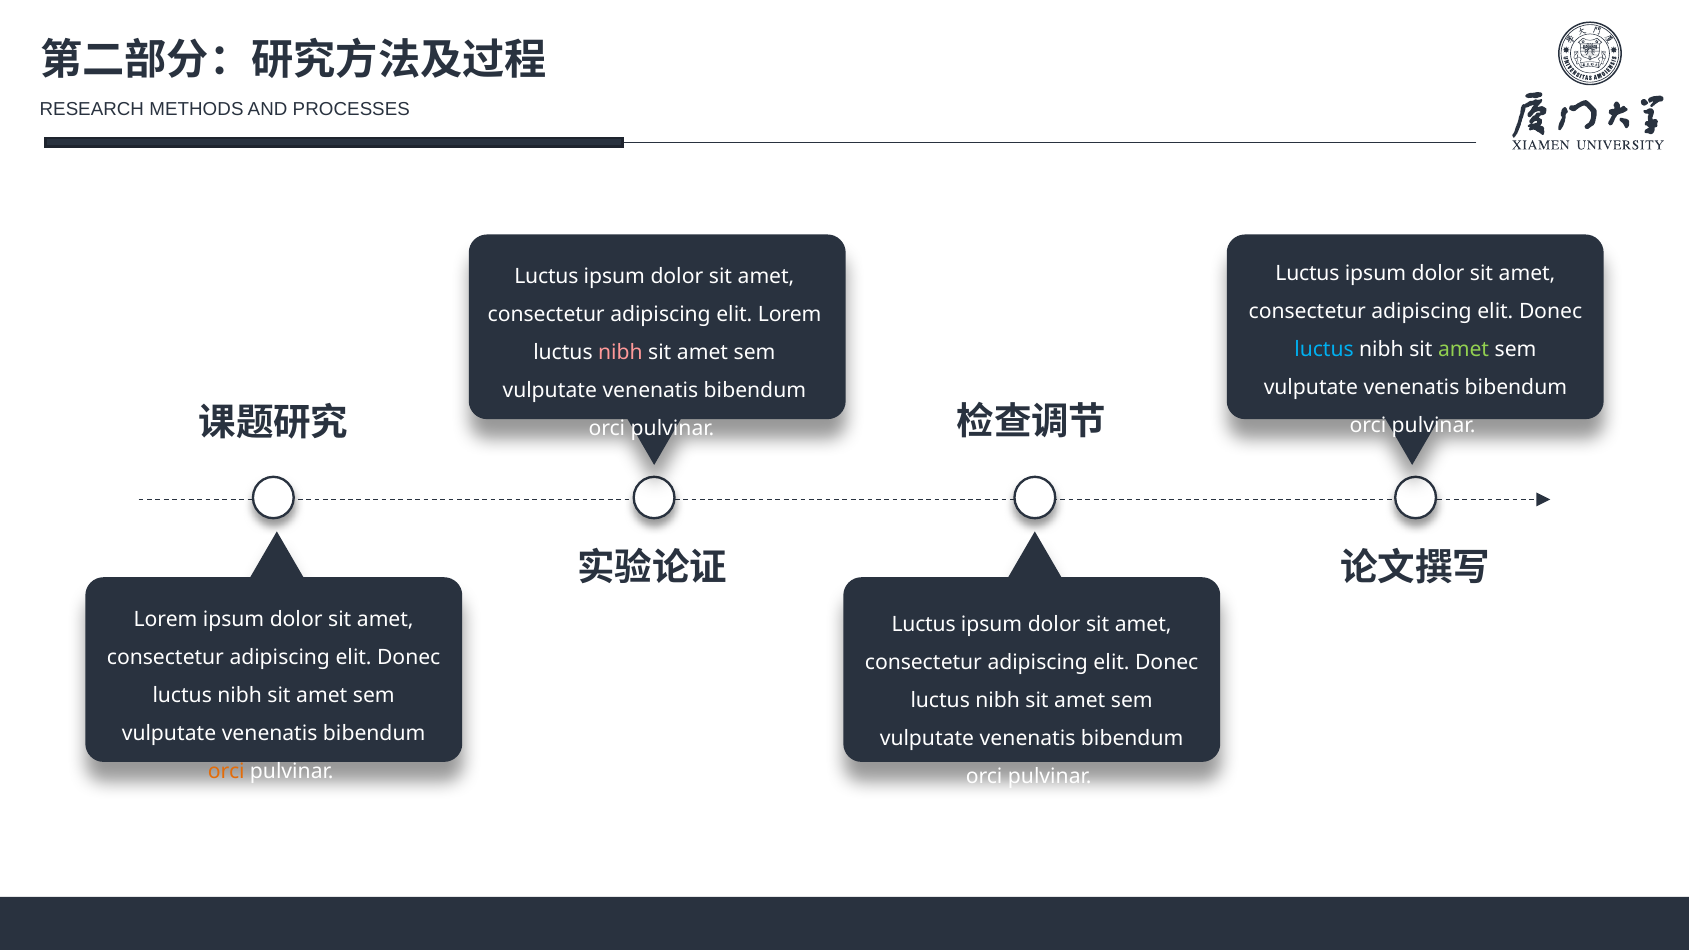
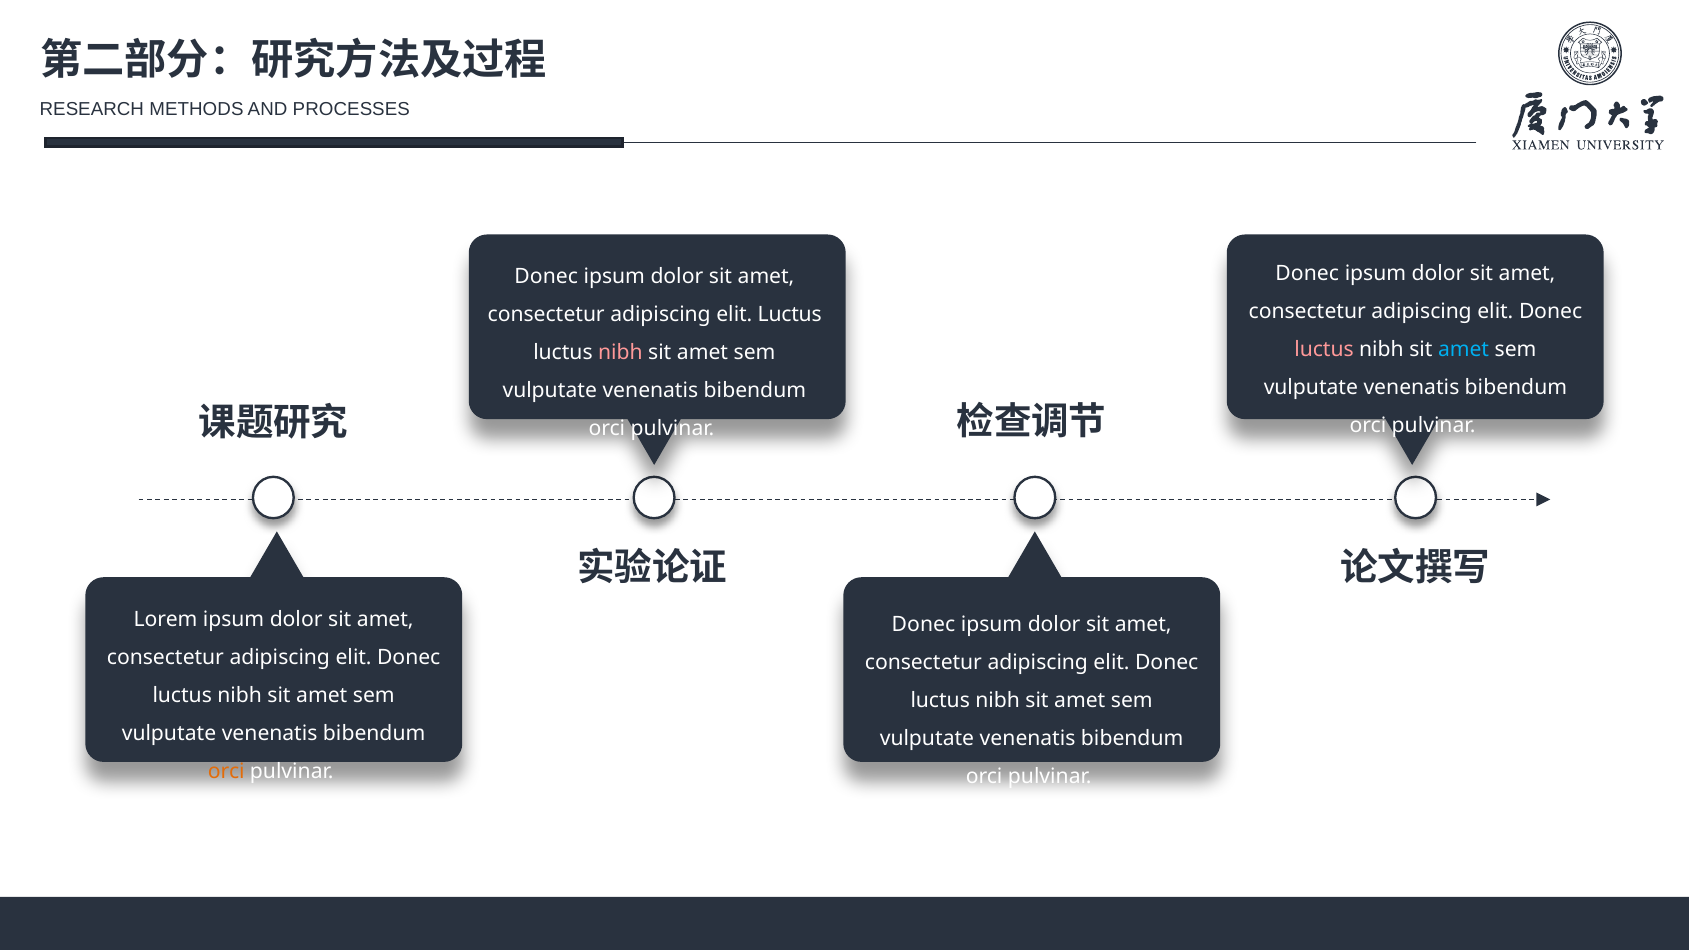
Luctus: Luctus -> Donec (1307, 274)
Luctus: Luctus -> Donec (546, 276)
elit Lorem: Lorem -> Luctus (790, 315)
luctus colour: light blue -> pink (1324, 350)
amet colour: light green -> light blue (1464, 350)
Luctus: Luctus -> Donec (923, 624)
